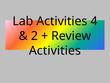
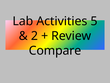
4: 4 -> 5 (94, 21)
Activities: Activities -> Compare (55, 50)
